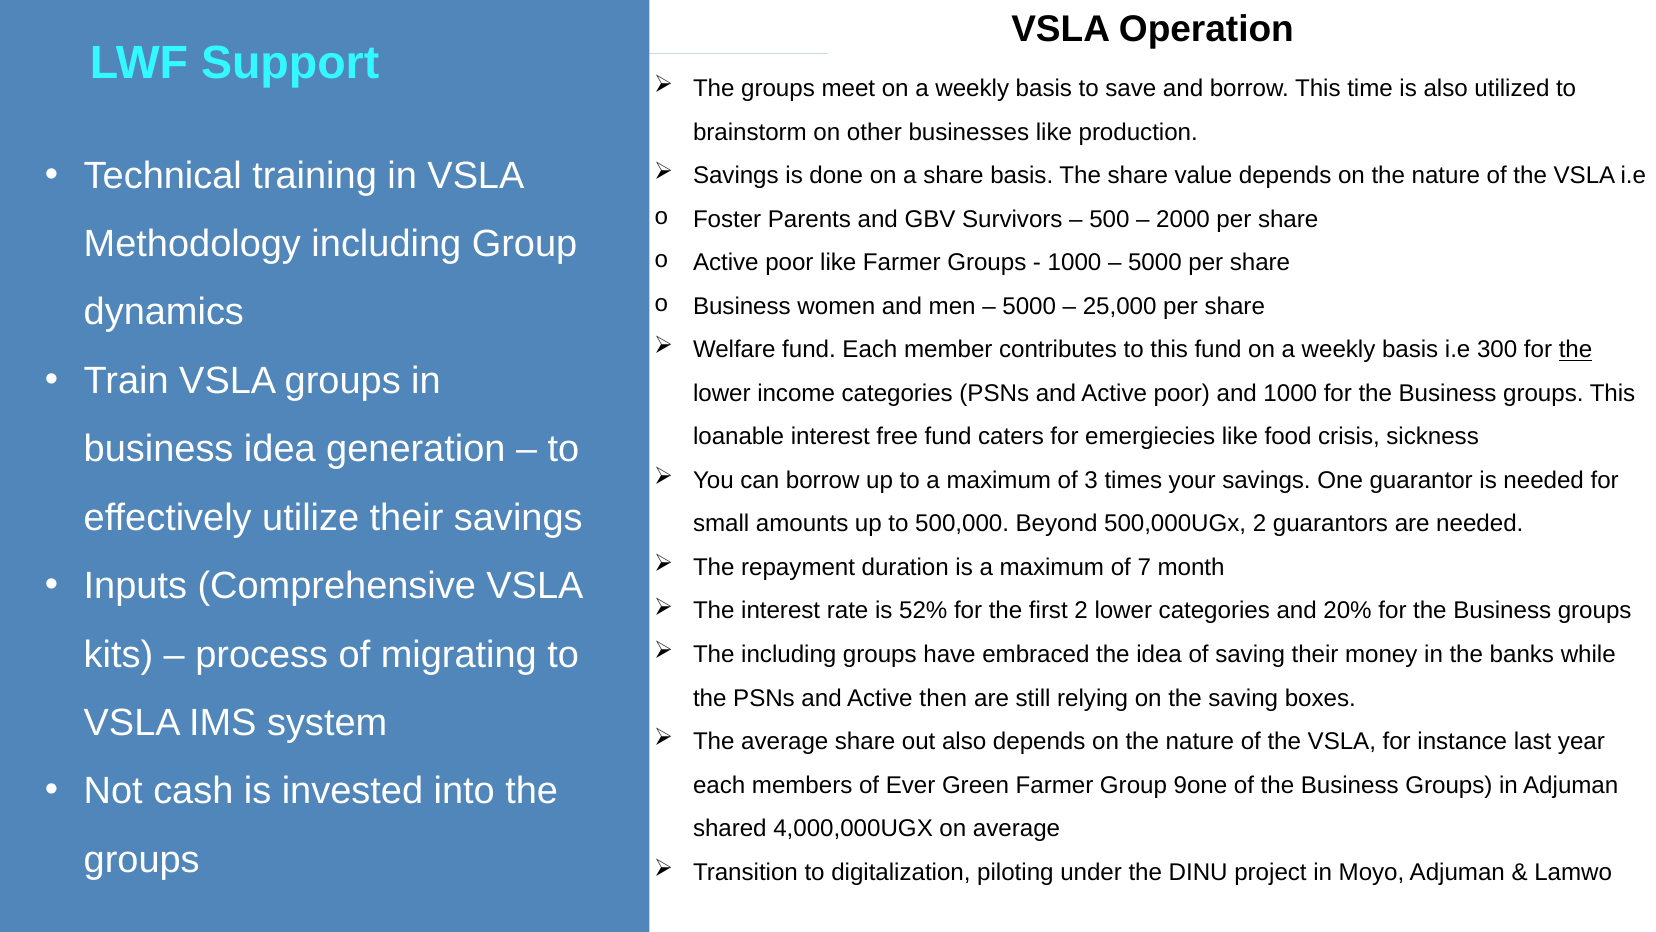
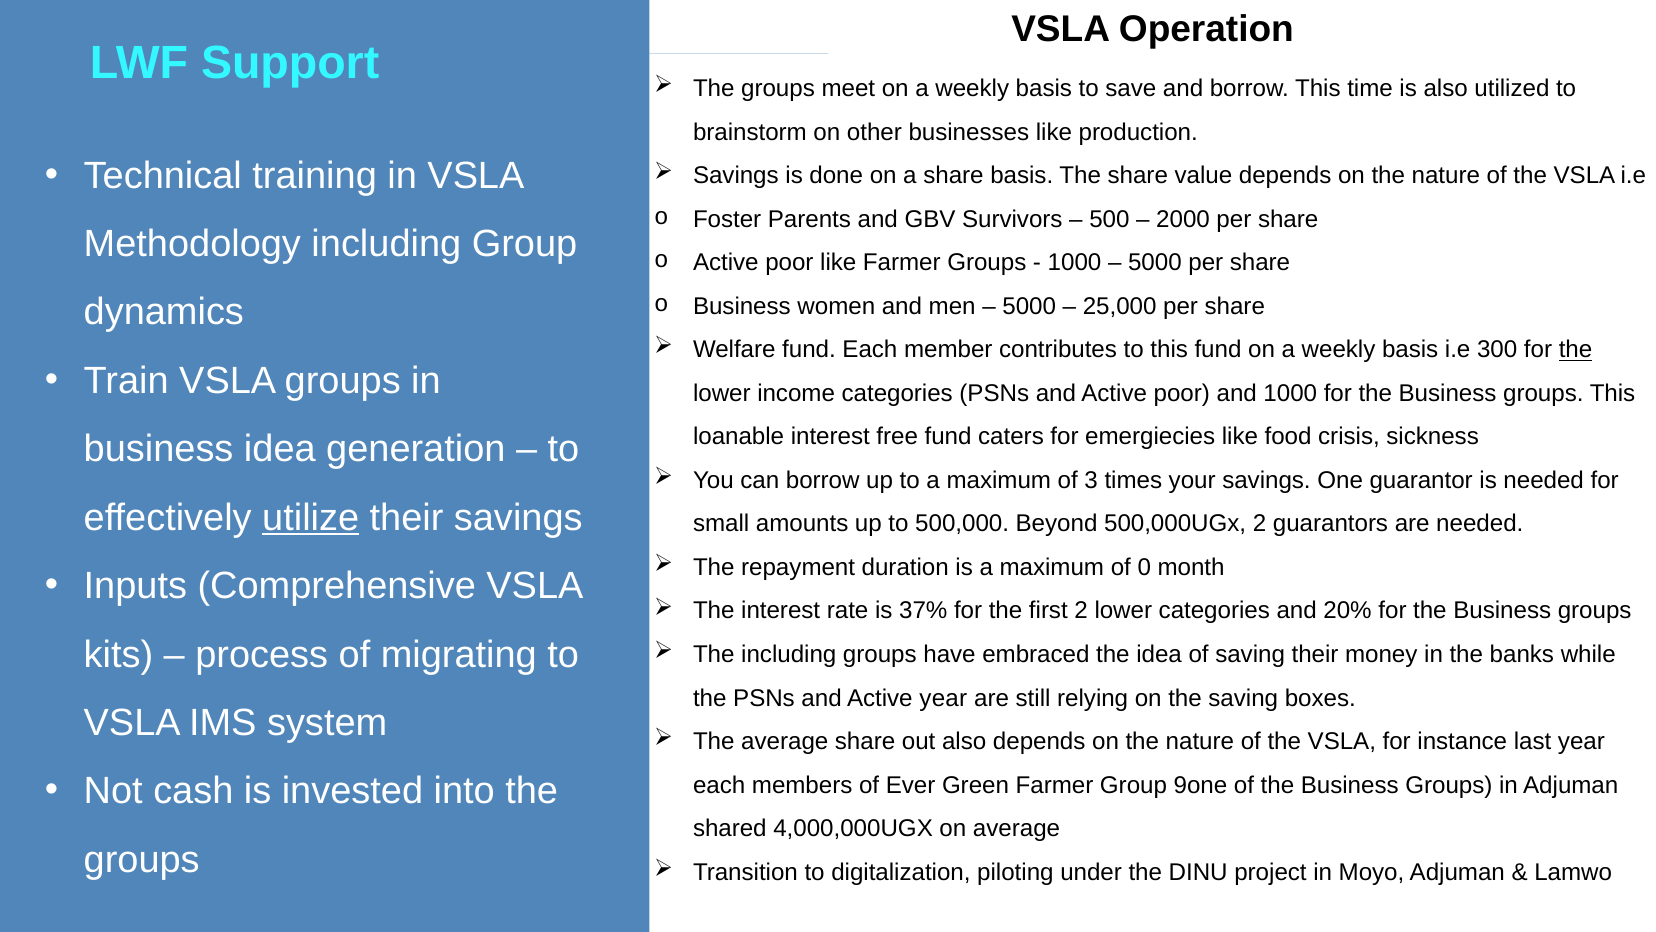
utilize underline: none -> present (311, 517)
7: 7 -> 0 (1144, 567)
52%: 52% -> 37% (923, 611)
Active then: then -> year (943, 698)
